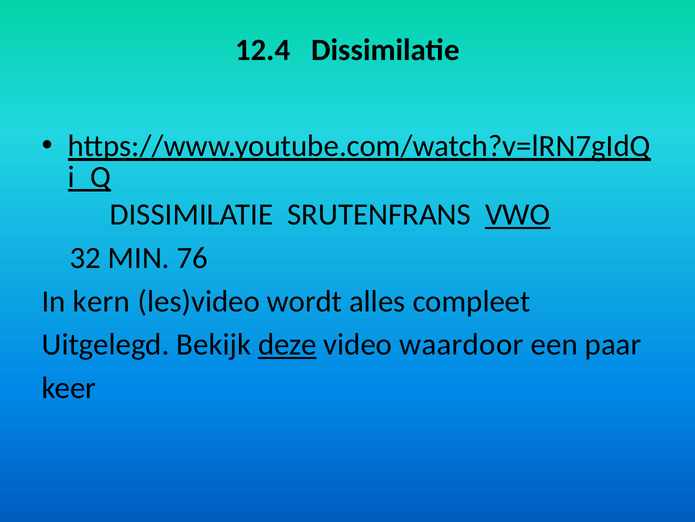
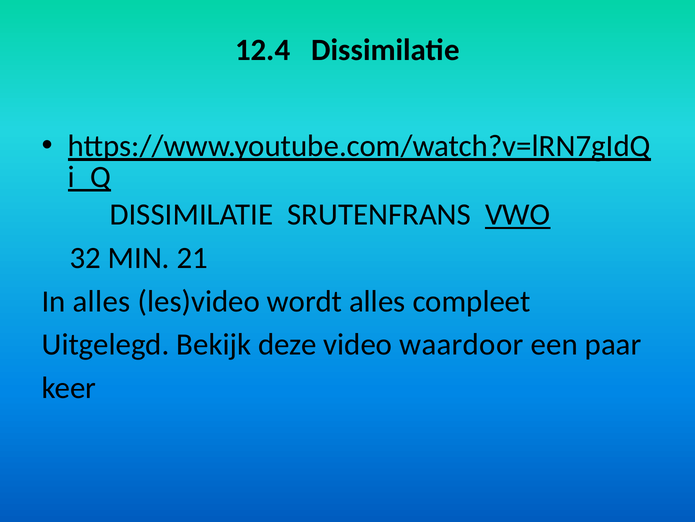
76: 76 -> 21 (192, 258)
In kern: kern -> alles (102, 301)
deze underline: present -> none (287, 344)
